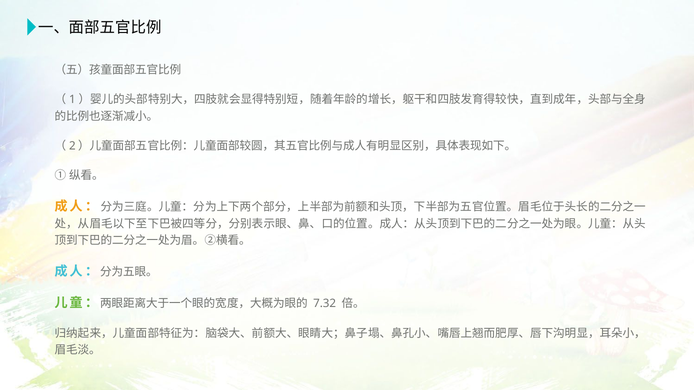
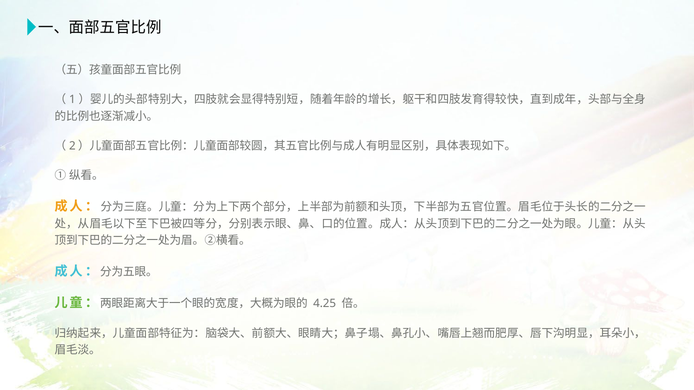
7.32: 7.32 -> 4.25 (325, 304)
